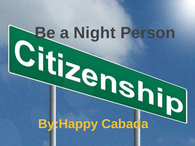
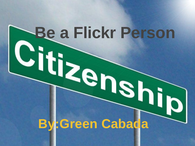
Night: Night -> Flickr (95, 33)
By:Happy: By:Happy -> By:Green (68, 124)
